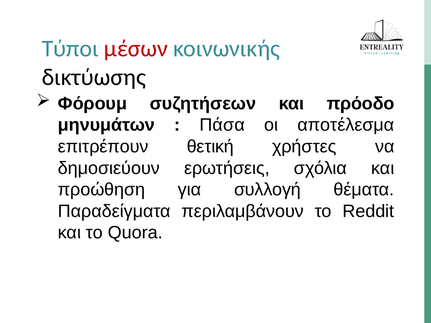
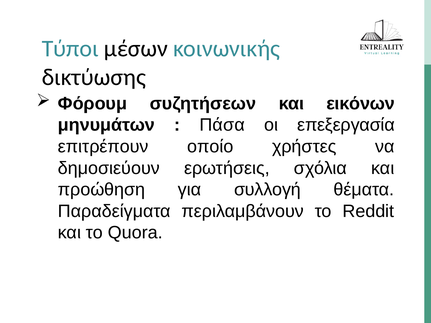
μέσων colour: red -> black (136, 49)
πρόοδο: πρόοδο -> εικόνων (361, 104)
αποτέλεσμα: αποτέλεσμα -> επεξεργασία (346, 125)
θετική: θετική -> οποίο (210, 147)
